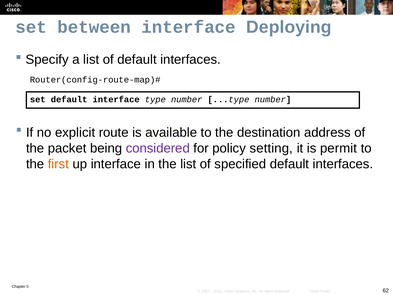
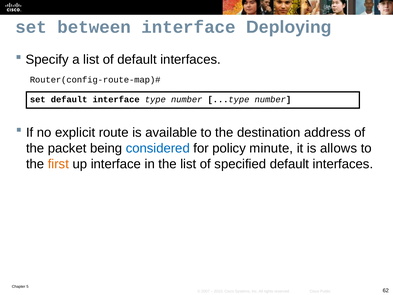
considered colour: purple -> blue (158, 148)
setting: setting -> minute (271, 148)
permit: permit -> allows (339, 148)
